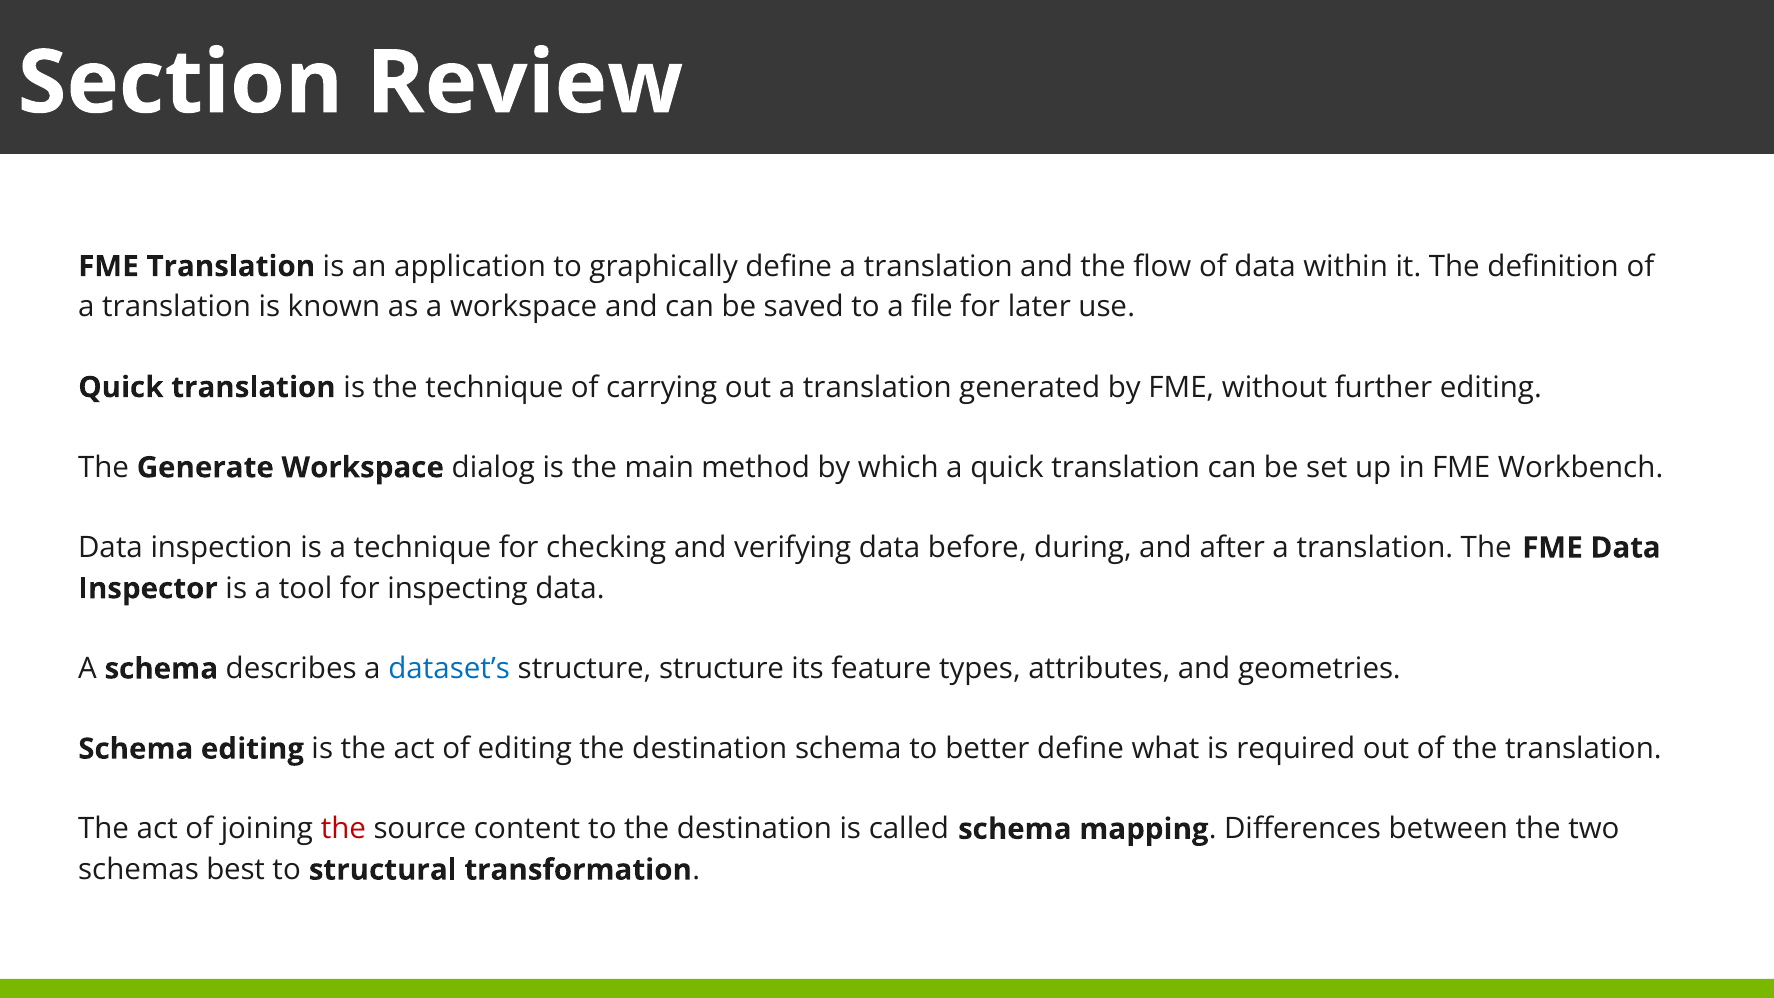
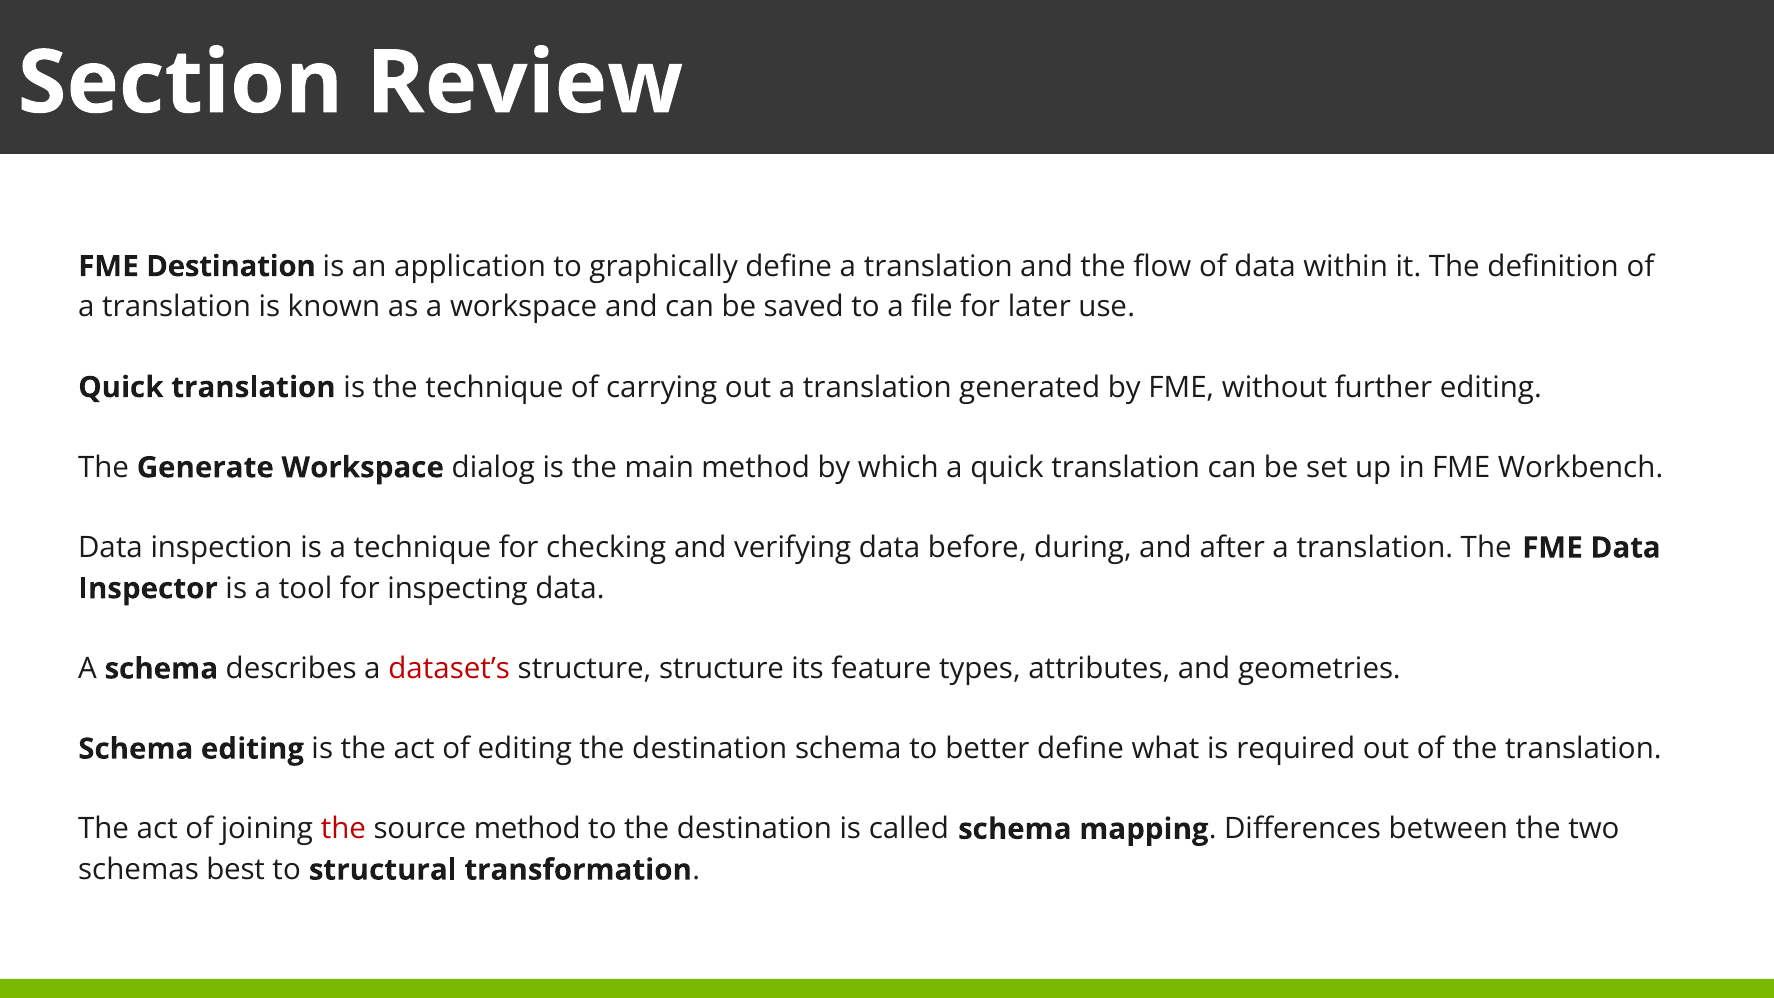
FME Translation: Translation -> Destination (231, 266)
dataset’s colour: blue -> red (449, 669)
source content: content -> method (527, 829)
